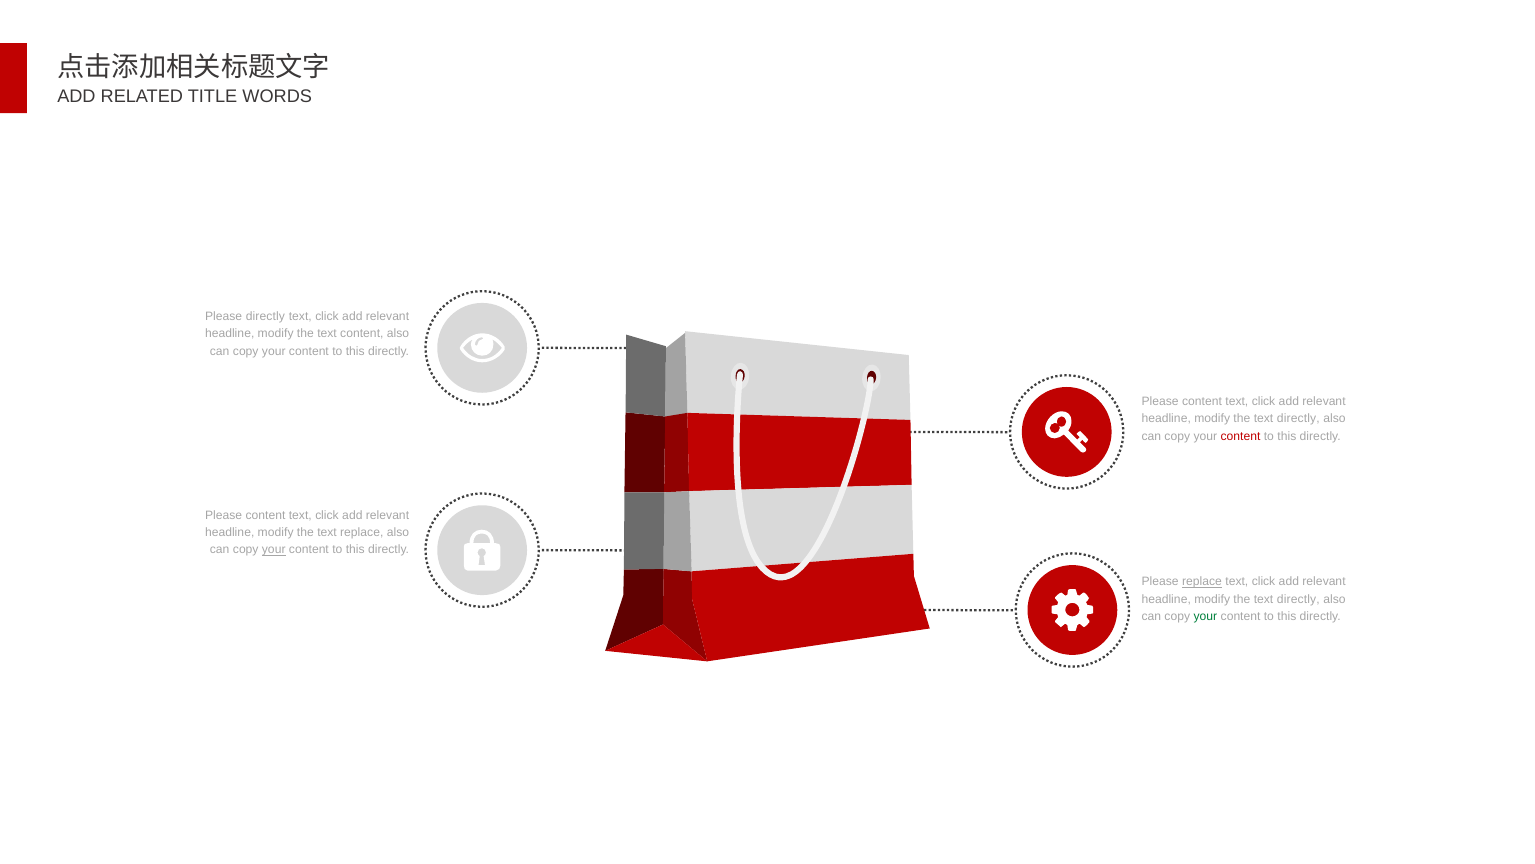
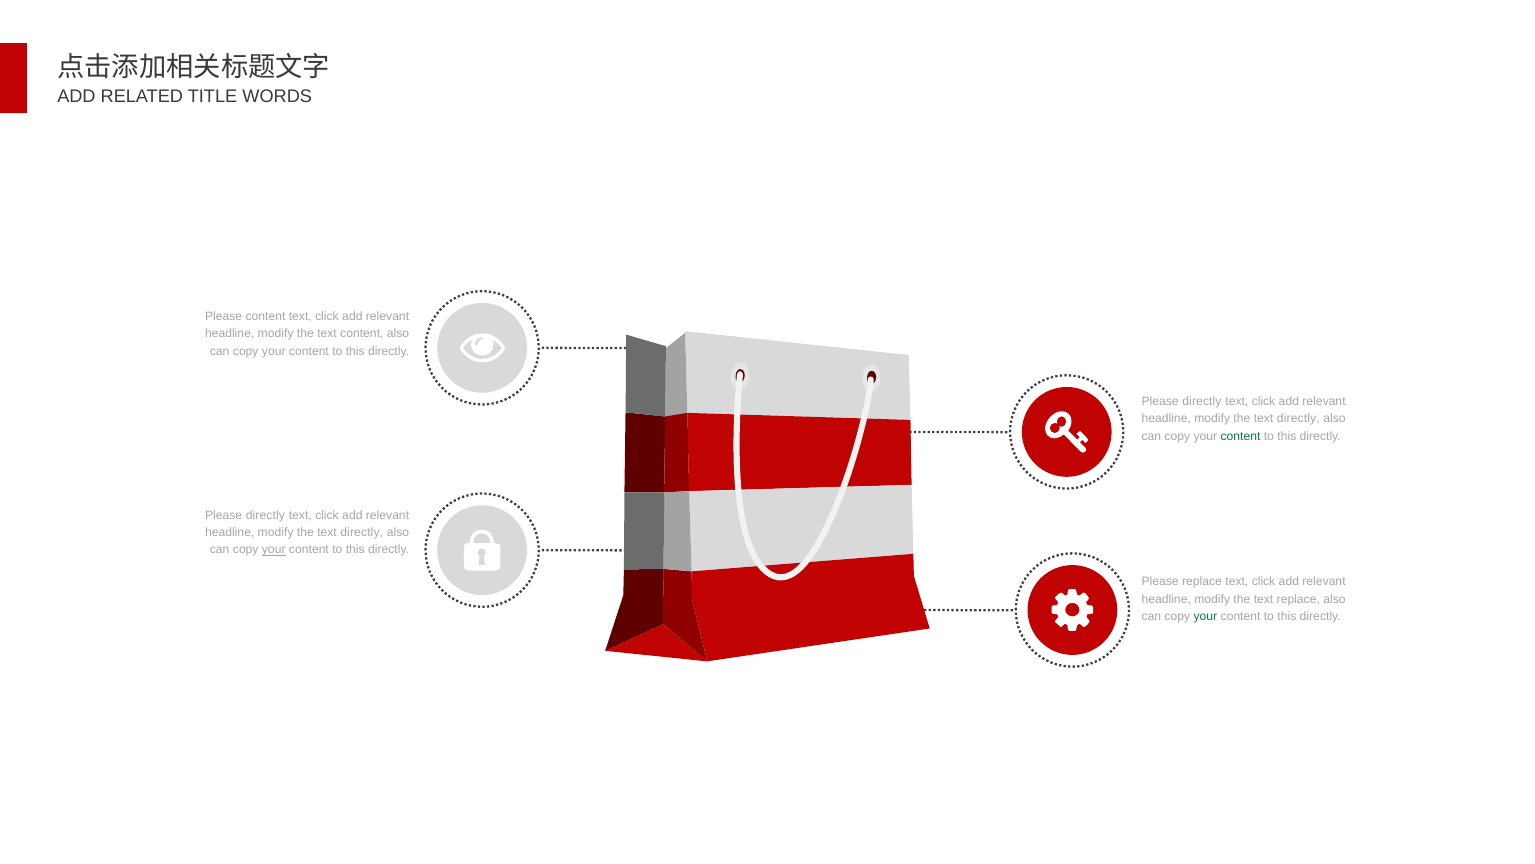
Please directly: directly -> content (265, 316)
content: content -> directly (1202, 401)
content colour: red -> green (1241, 436)
content: content -> directly (265, 515)
replace: replace -> directly (362, 532)
replace underline: present -> none (1202, 582)
directly: directly -> replace (1298, 599)
